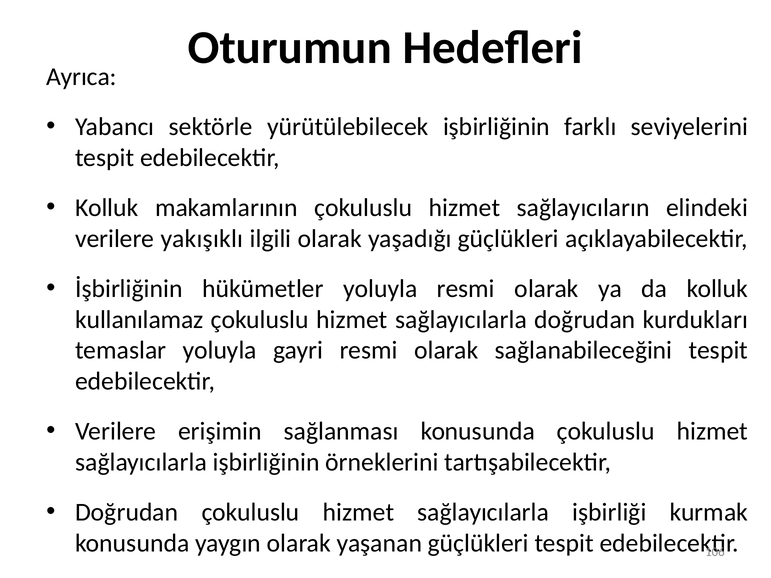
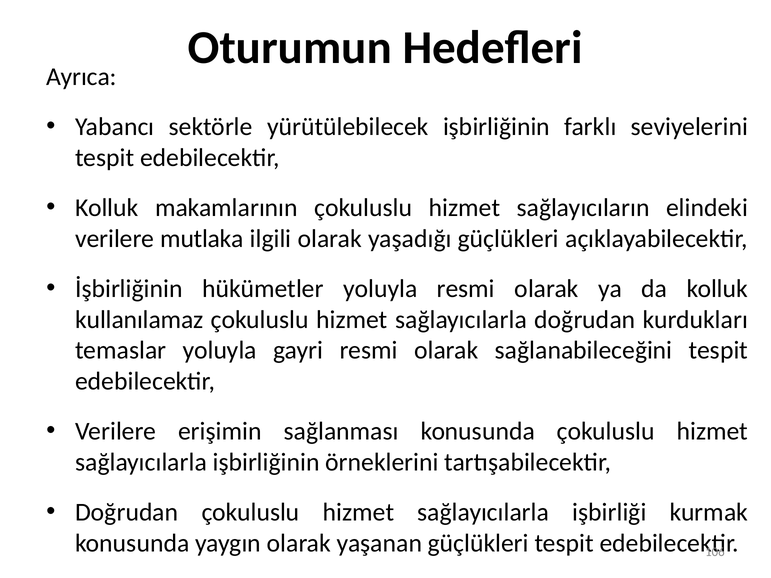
yakışıklı: yakışıklı -> mutlaka (202, 239)
